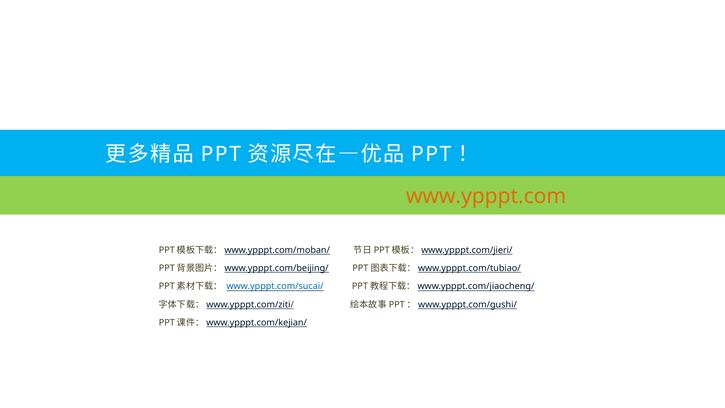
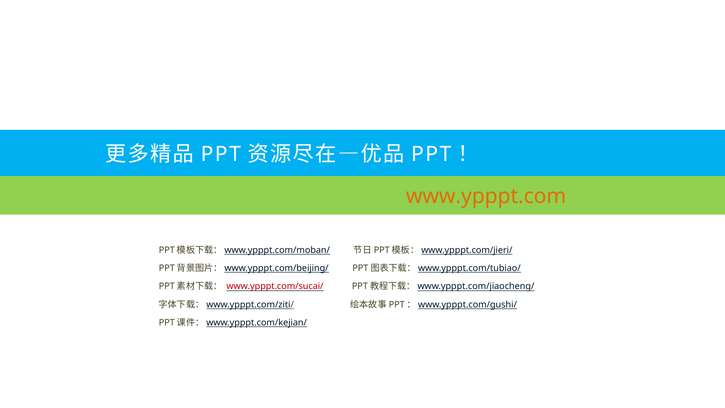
www.ypppt.com/sucai/ colour: blue -> red (275, 286)
